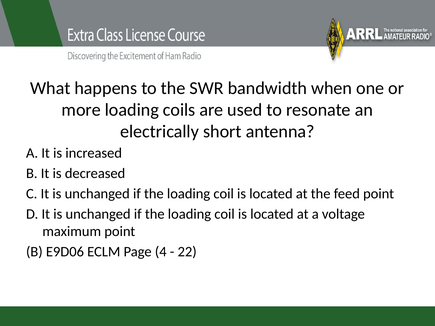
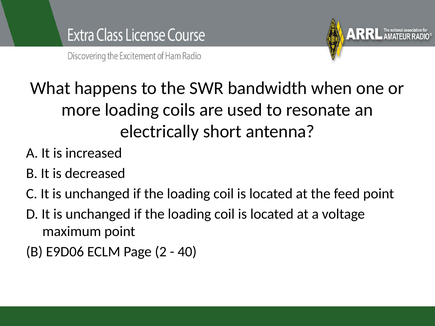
4: 4 -> 2 (161, 252)
22: 22 -> 40 (187, 252)
